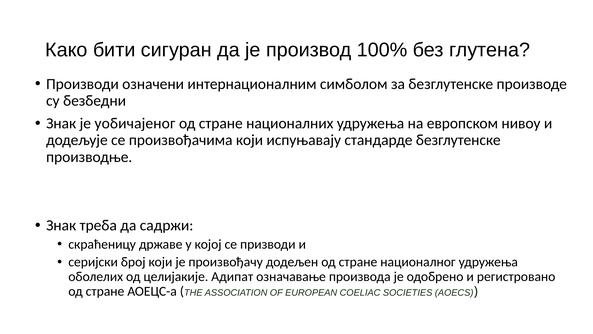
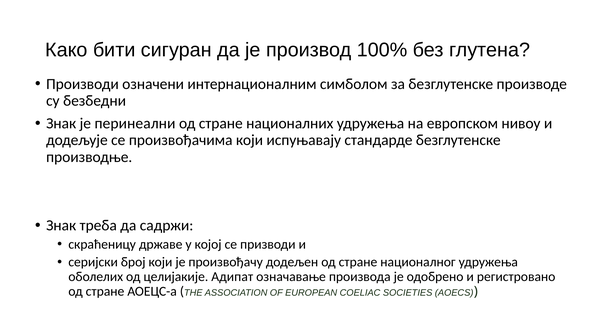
уобичајеног: уобичајеног -> перинеални (135, 123)
